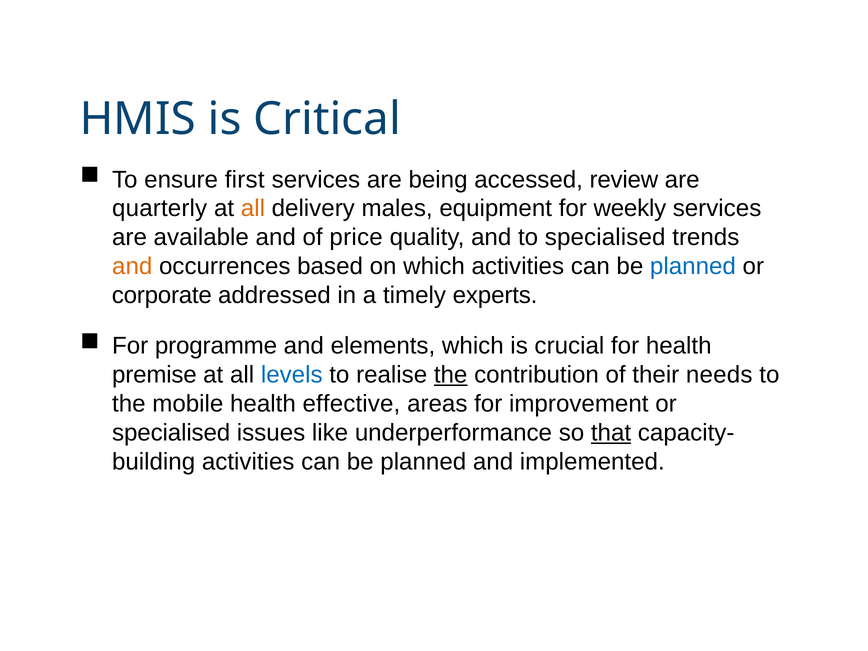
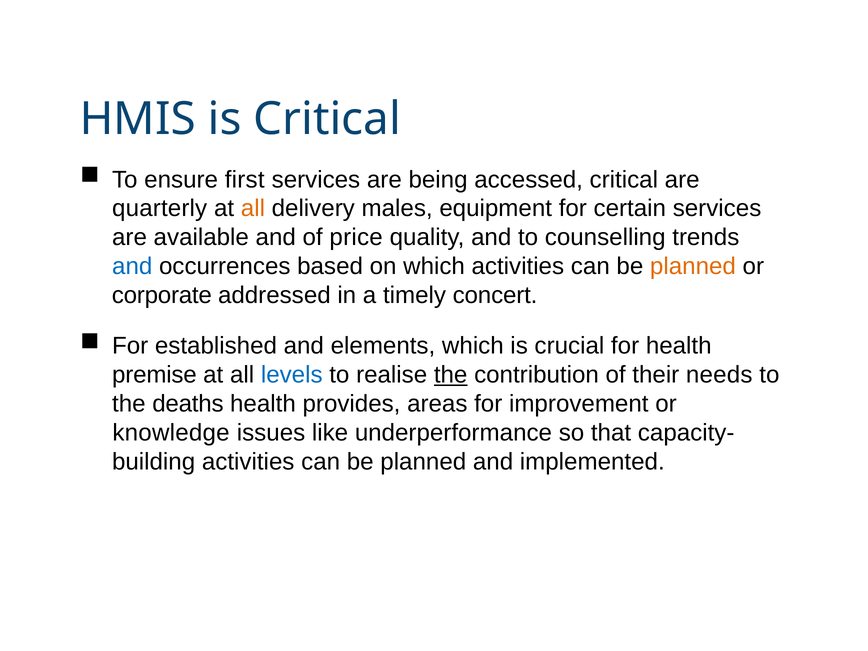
accessed review: review -> critical (624, 180)
weekly: weekly -> certain (630, 209)
to specialised: specialised -> counselling (605, 237)
and colour: orange -> blue (132, 266)
planned colour: blue -> orange (693, 266)
experts: experts -> concert (495, 295)
programme: programme -> established (216, 346)
mobile: mobile -> deaths (188, 404)
effective: effective -> provides (351, 404)
specialised: specialised -> knowledge (171, 433)
that underline: present -> none (611, 433)
